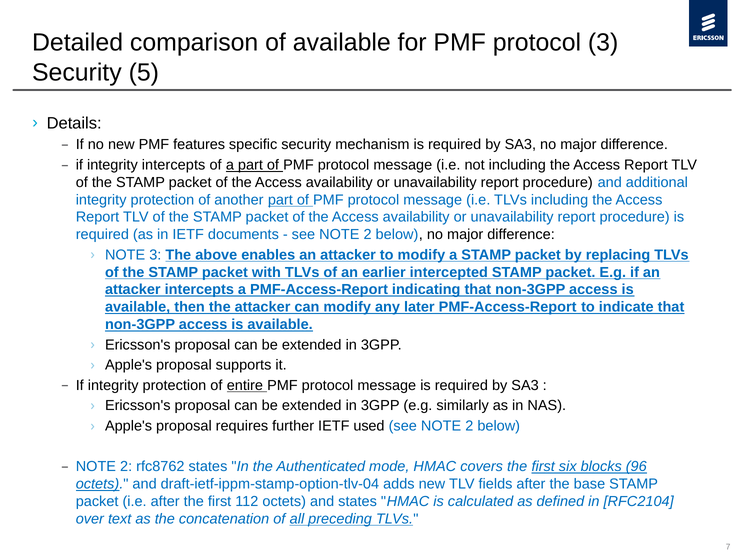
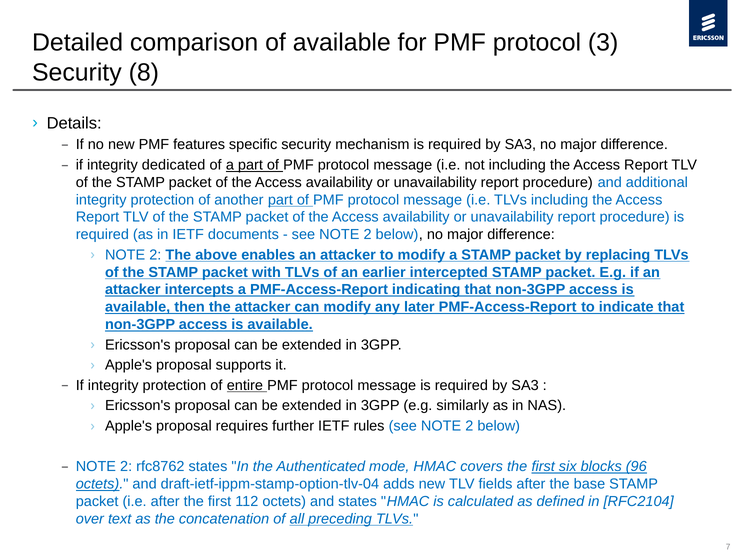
5: 5 -> 8 (144, 73)
integrity intercepts: intercepts -> dedicated (174, 165)
3: 3 -> 2 (155, 255)
used: used -> rules (369, 426)
